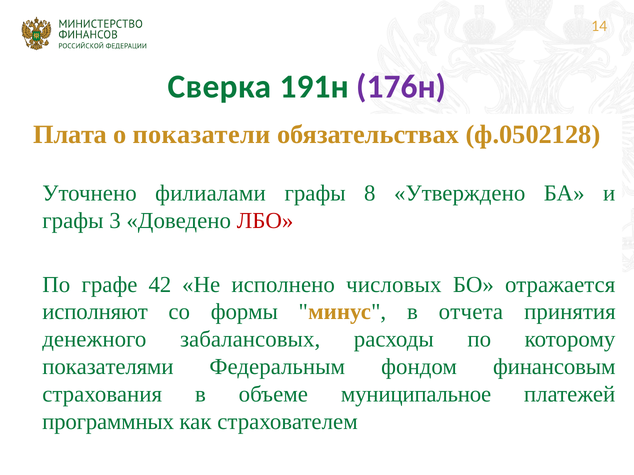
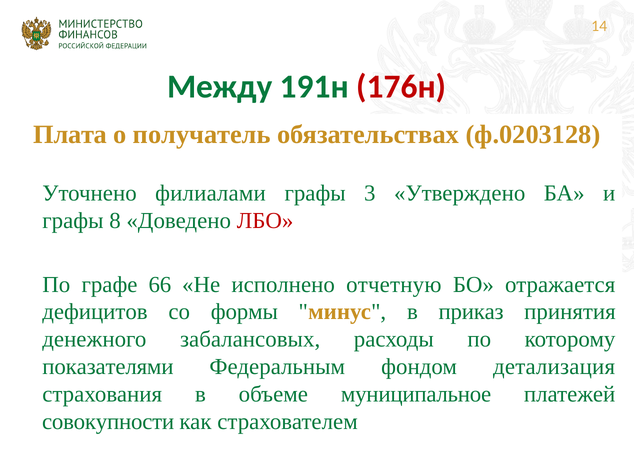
Сверка: Сверка -> Между (220, 87)
176н colour: purple -> red (401, 87)
показатели: показатели -> получатель (202, 135)
ф.0502128: ф.0502128 -> ф.0203128 (533, 135)
8: 8 -> 3 (370, 193)
3: 3 -> 8 (115, 221)
42: 42 -> 66 (160, 285)
числовых: числовых -> отчетную (394, 285)
исполняют: исполняют -> дефицитов (95, 312)
отчета: отчета -> приказ (471, 312)
финансовым: финансовым -> детализация (554, 367)
программных: программных -> совокупности (108, 422)
